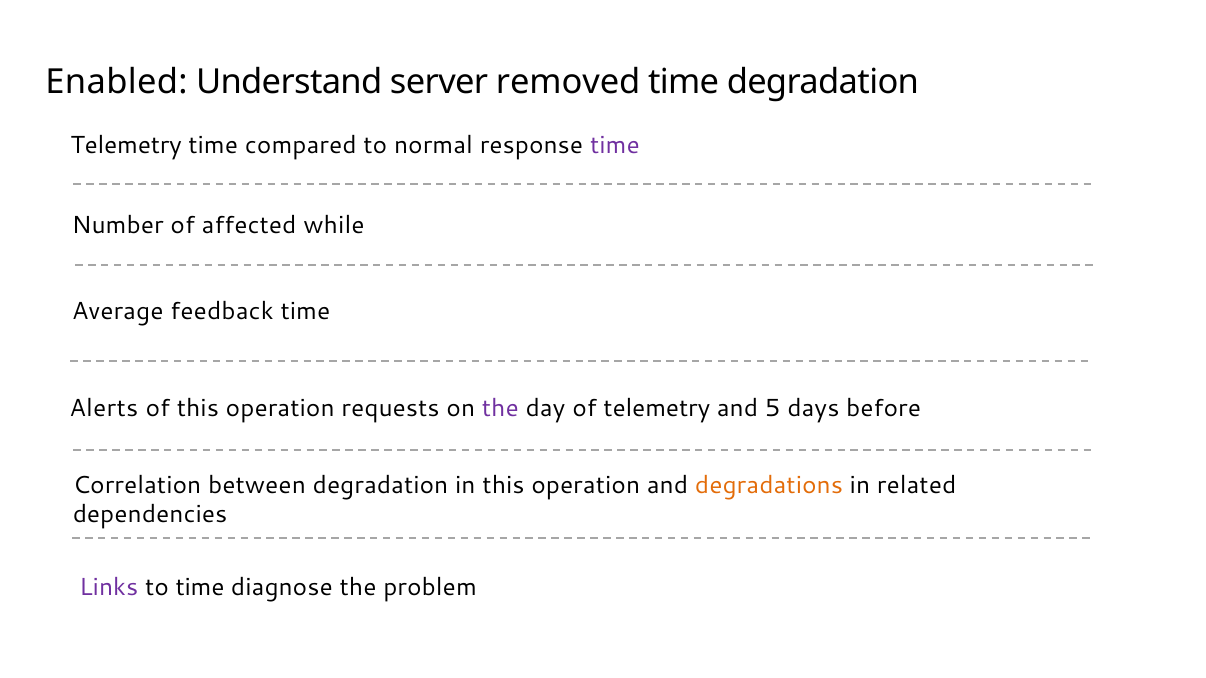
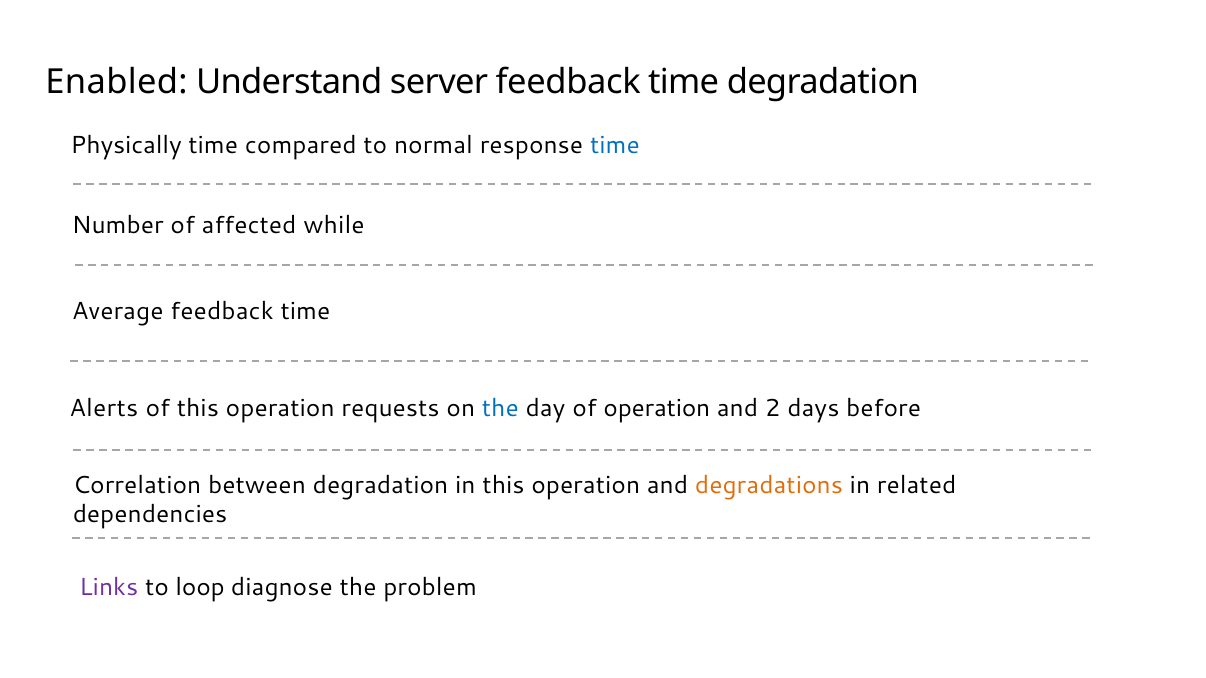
server removed: removed -> feedback (568, 82)
Telemetry: Telemetry -> Physically (126, 145)
time colour: purple -> blue (615, 145)
the colour: purple -> blue (500, 408)
of telemetry: telemetry -> operation (657, 408)
5: 5 -> 2 (773, 408)
to time: time -> loop (200, 587)
